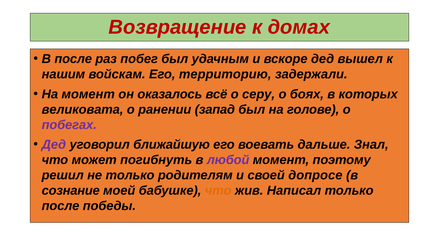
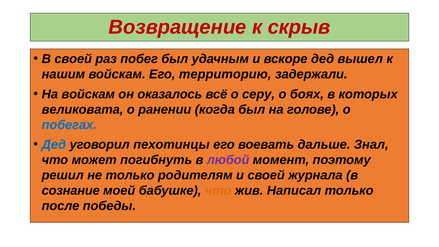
домах: домах -> скрыв (299, 27)
В после: после -> своей (73, 59)
На момент: момент -> войскам (88, 94)
запад: запад -> когда (215, 109)
побегах colour: purple -> blue (69, 125)
Дед colour: purple -> blue (54, 145)
ближайшую: ближайшую -> пехотинцы (171, 145)
допросе: допросе -> журнала (315, 175)
